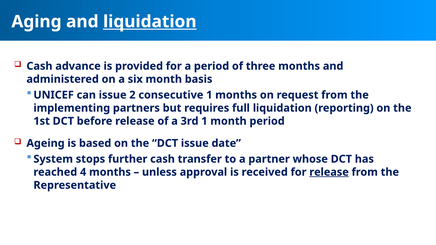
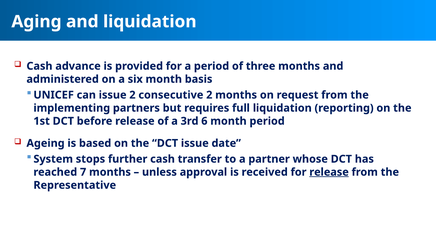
liquidation underline: present -> none (150, 22)
consecutive 1: 1 -> 2 (209, 95)
3rd 1: 1 -> 6 (204, 121)
4: 4 -> 7 (83, 172)
